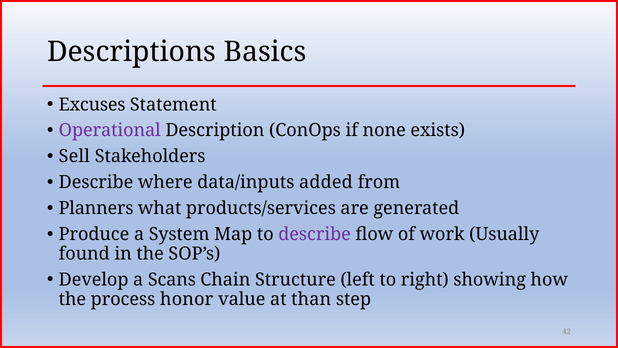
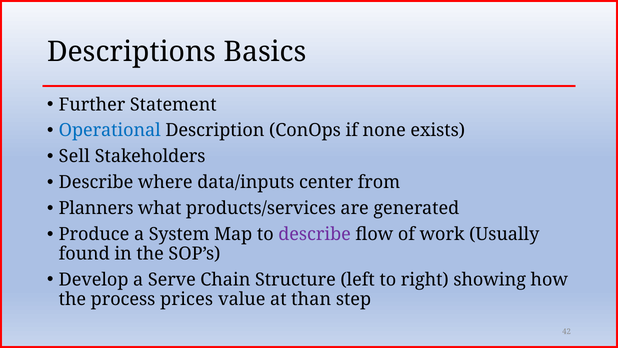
Excuses: Excuses -> Further (92, 104)
Operational colour: purple -> blue (110, 130)
added: added -> center (326, 182)
Scans: Scans -> Serve (172, 279)
honor: honor -> prices (187, 299)
